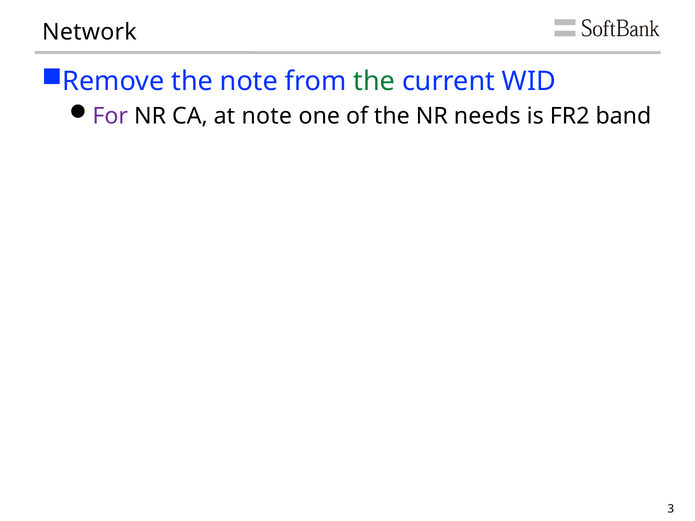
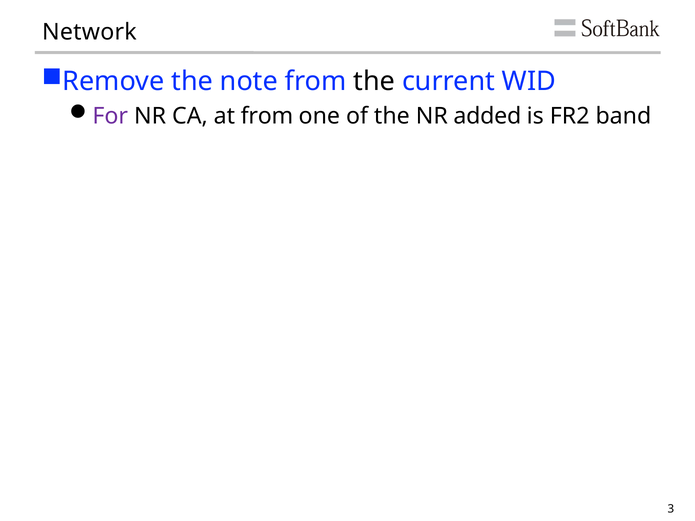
the colour: green -> black (374, 82)
at note: note -> from (267, 116)
needs: needs -> added (487, 116)
